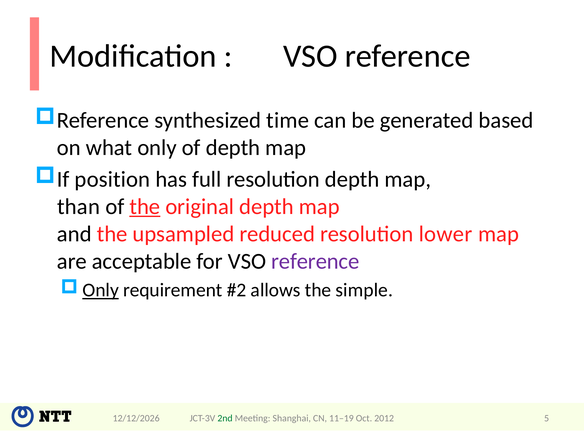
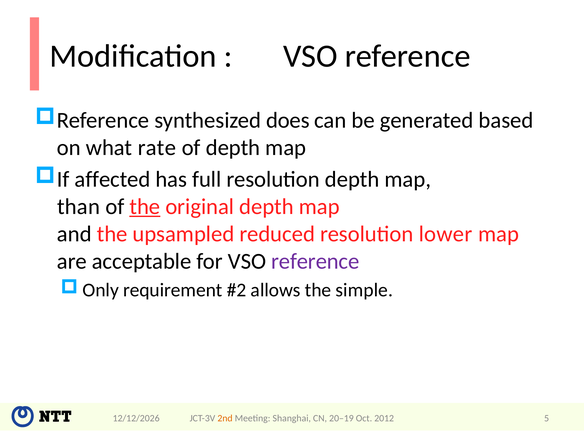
time: time -> does (288, 120)
what only: only -> rate (157, 148)
position: position -> affected (113, 179)
Only underline: present -> none (101, 290)
2nd colour: green -> orange (225, 418)
11–19: 11–19 -> 20–19 (341, 418)
